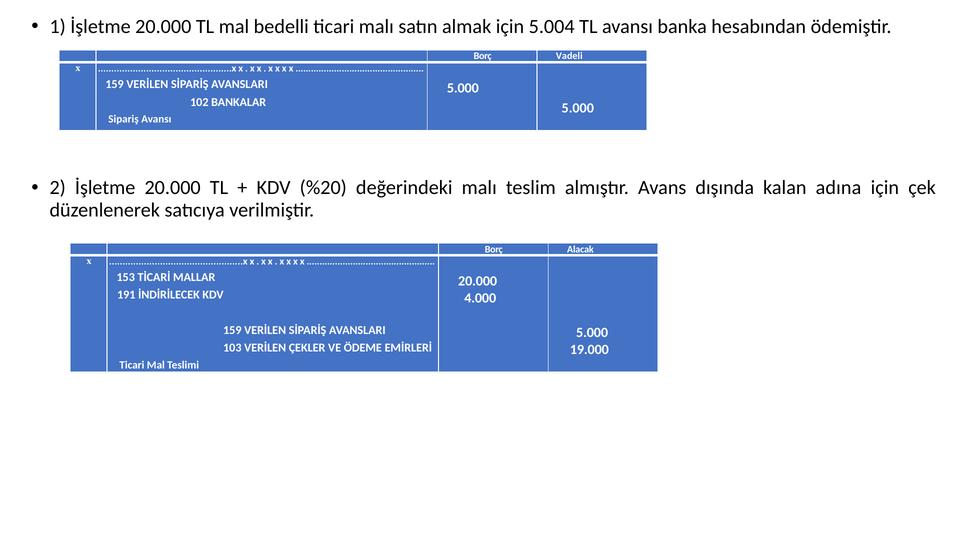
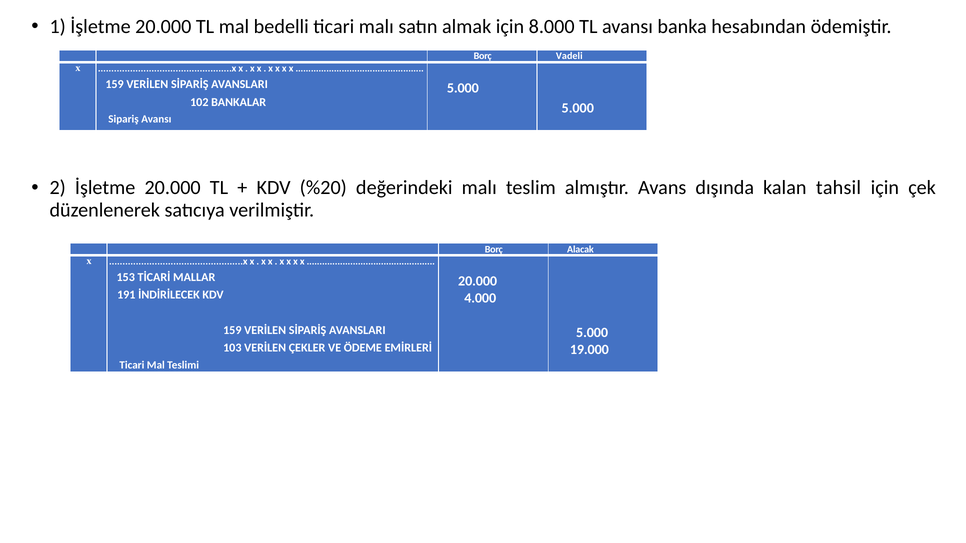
5.004: 5.004 -> 8.000 (552, 27)
adına: adına -> tahsil (838, 188)
